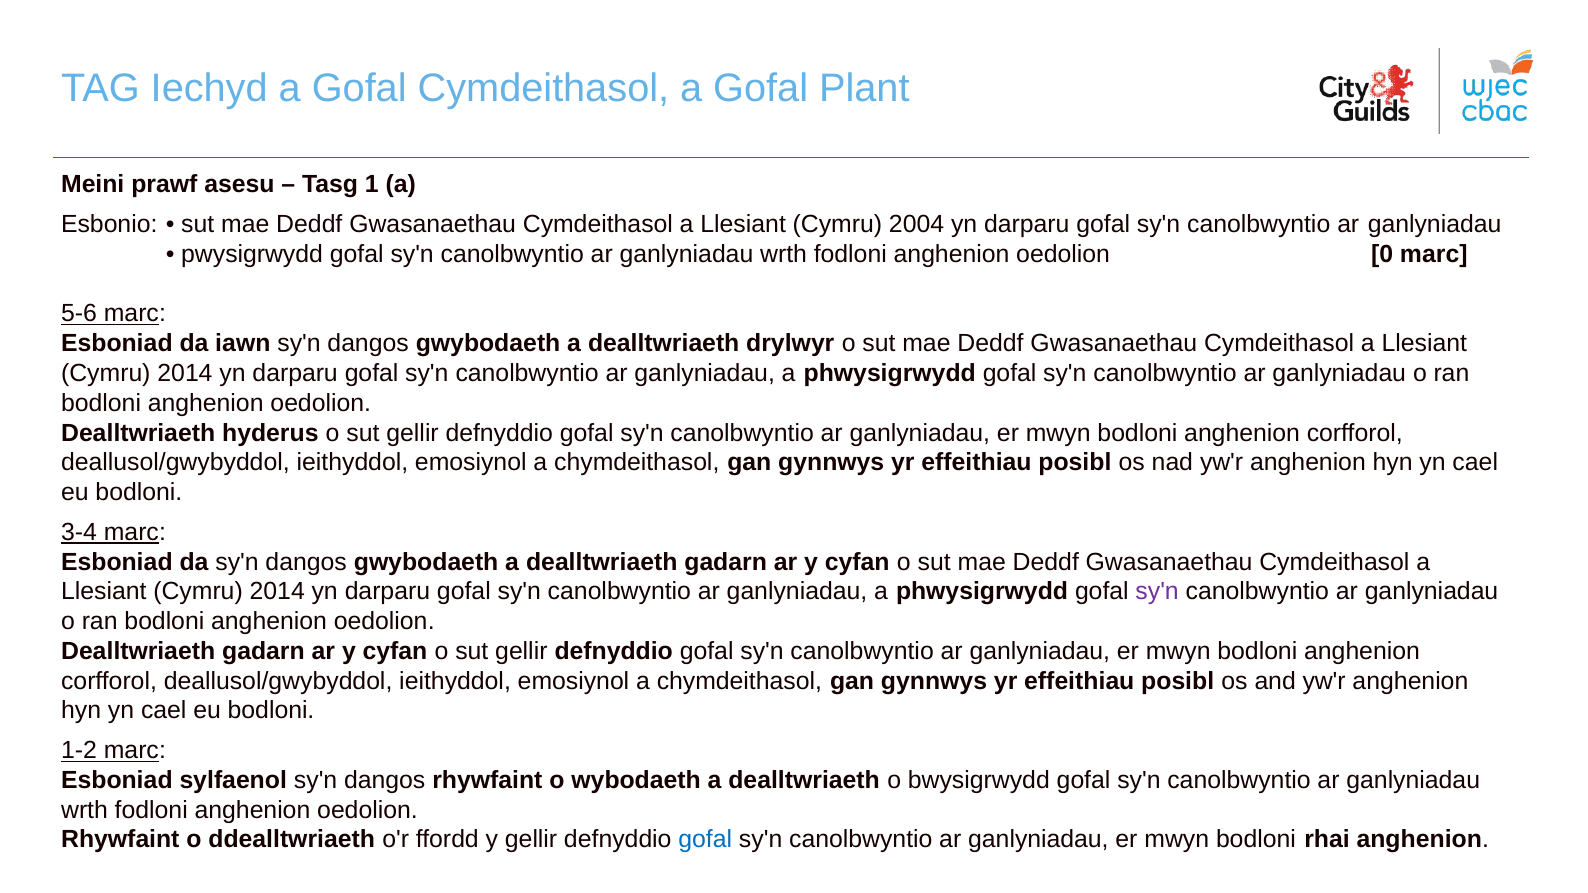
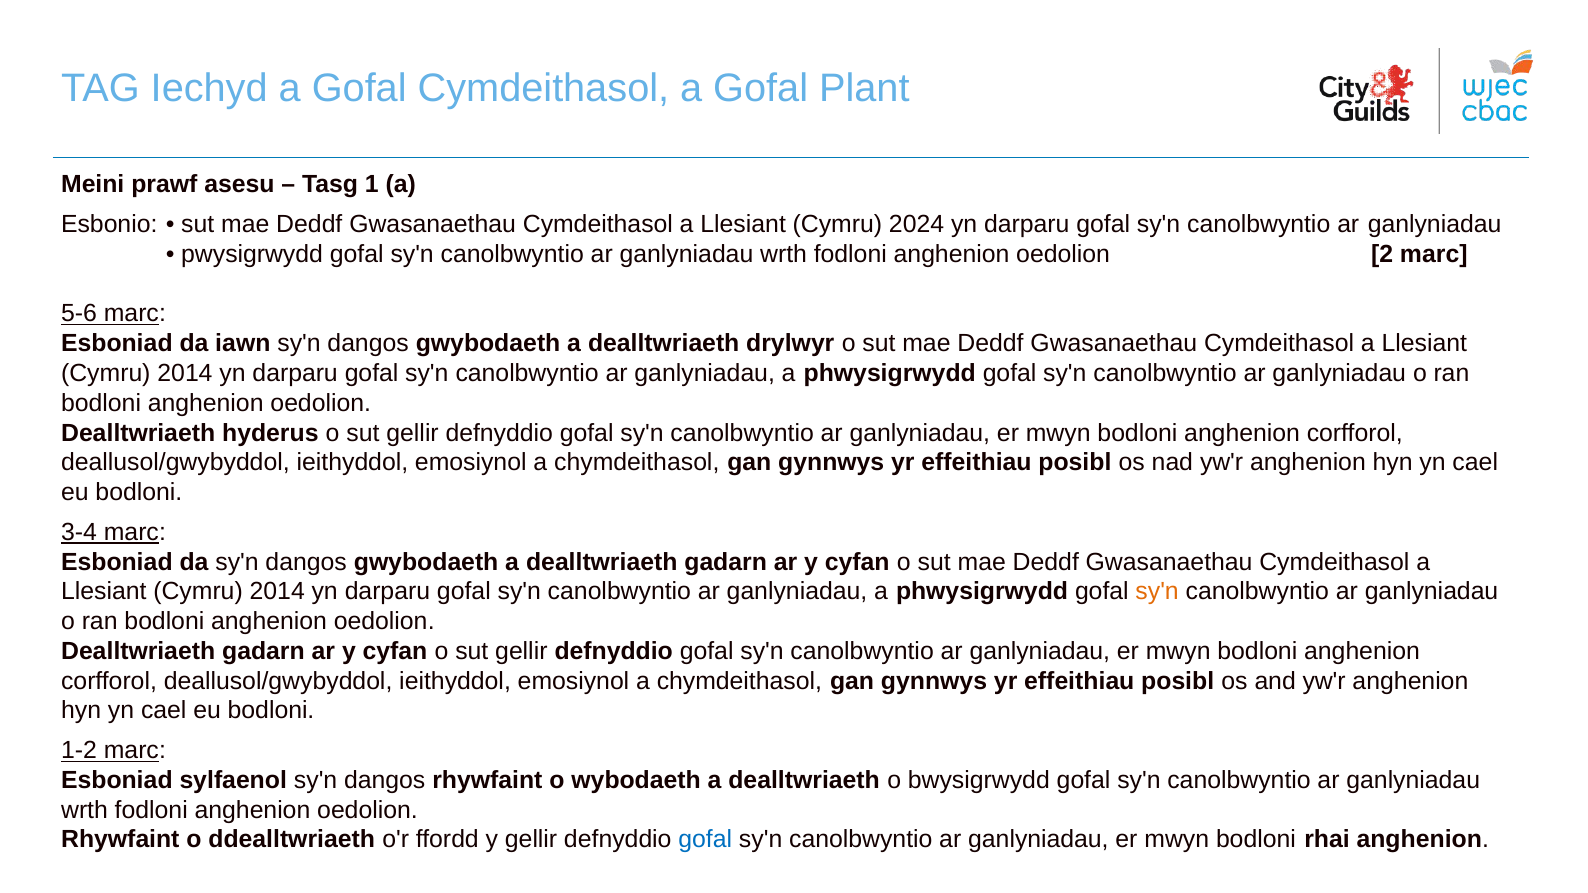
2004: 2004 -> 2024 (917, 225)
0: 0 -> 2 (1382, 254)
sy'n colour: purple -> orange (1157, 592)
